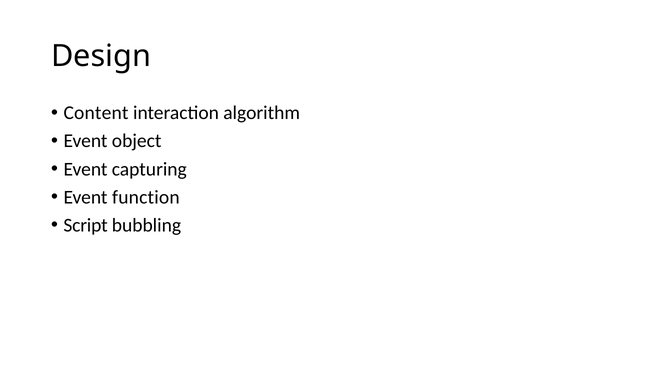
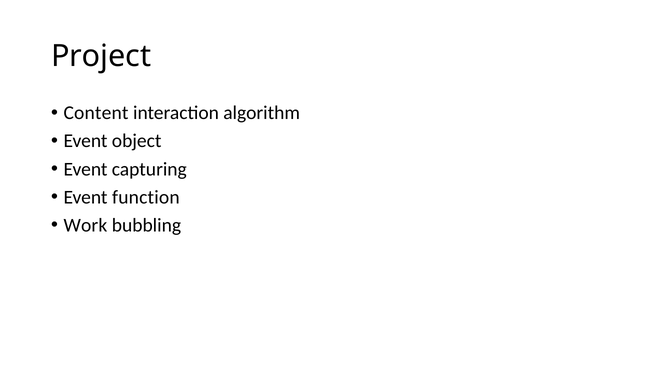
Design: Design -> Project (101, 56)
Script: Script -> Work (85, 225)
